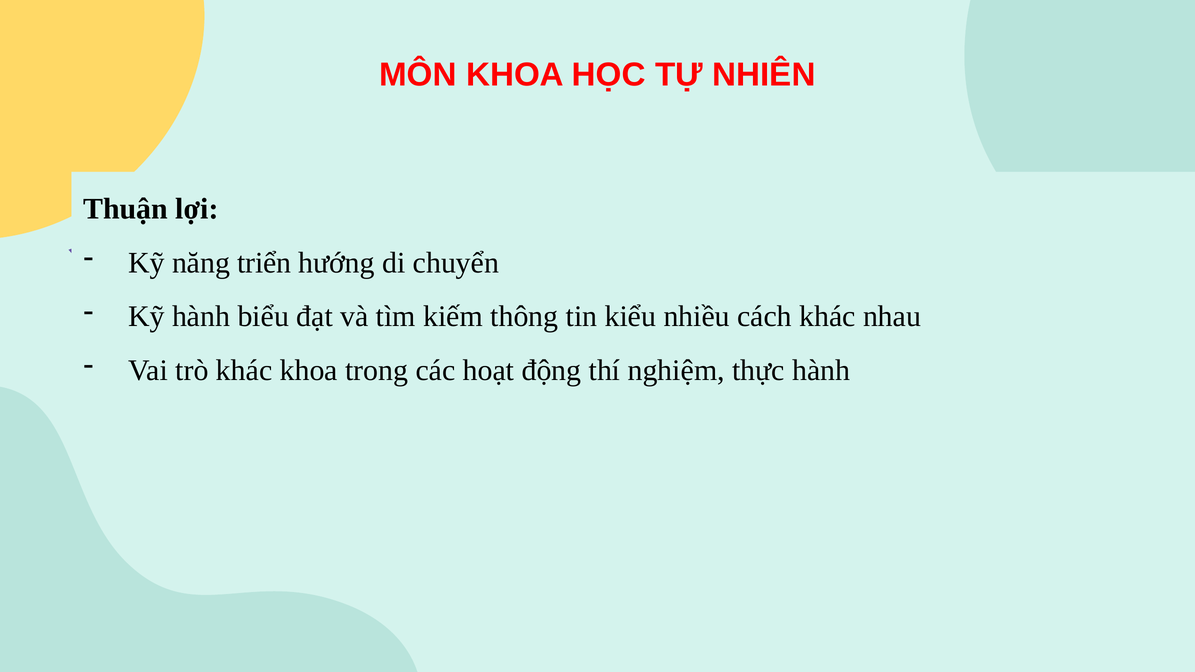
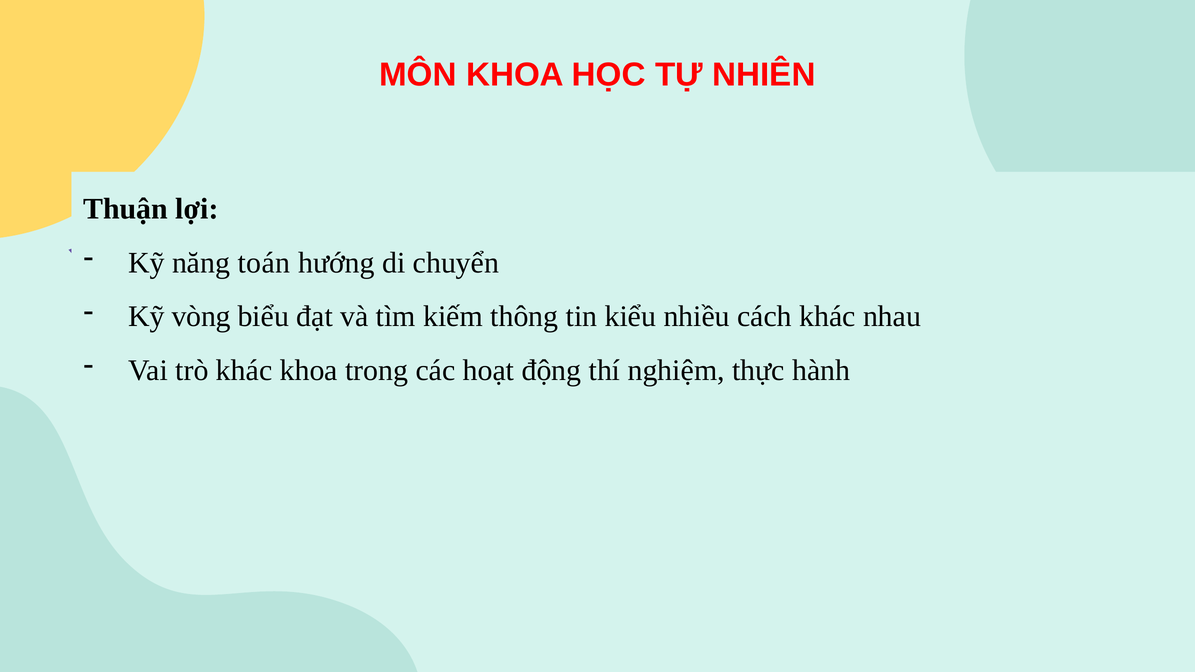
triển: triển -> toán (264, 263)
Kỹ hành: hành -> vòng (201, 317)
